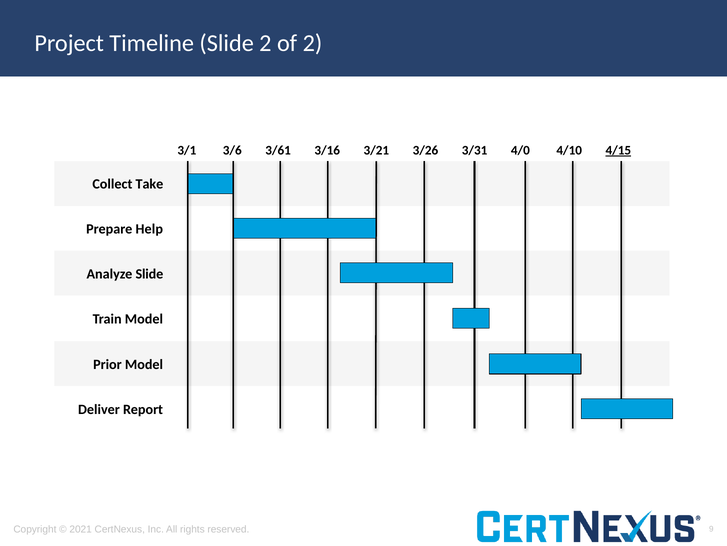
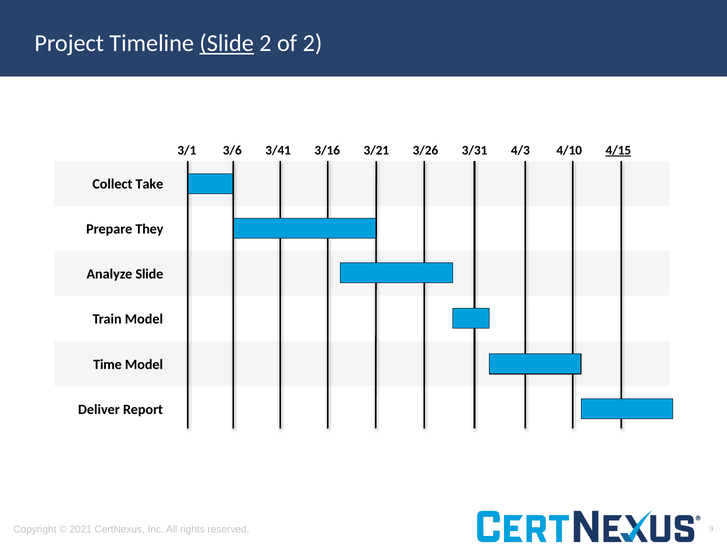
Slide underline: none -> present (227, 43)
3/61: 3/61 -> 3/41 (278, 150)
4/0: 4/0 -> 4/3 (520, 150)
Help: Help -> They (149, 229)
Prior: Prior -> Time (107, 364)
